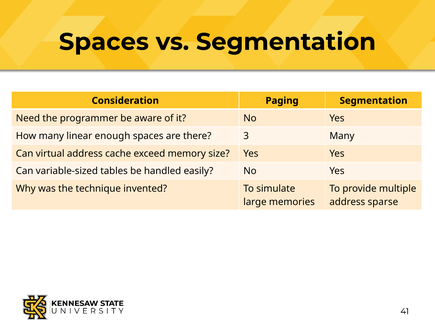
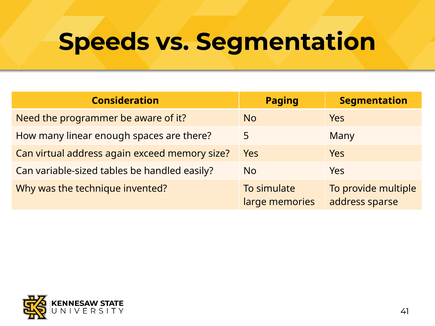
Spaces: Spaces -> Speeds (104, 42)
3: 3 -> 5 (246, 136)
cache: cache -> again (118, 154)
